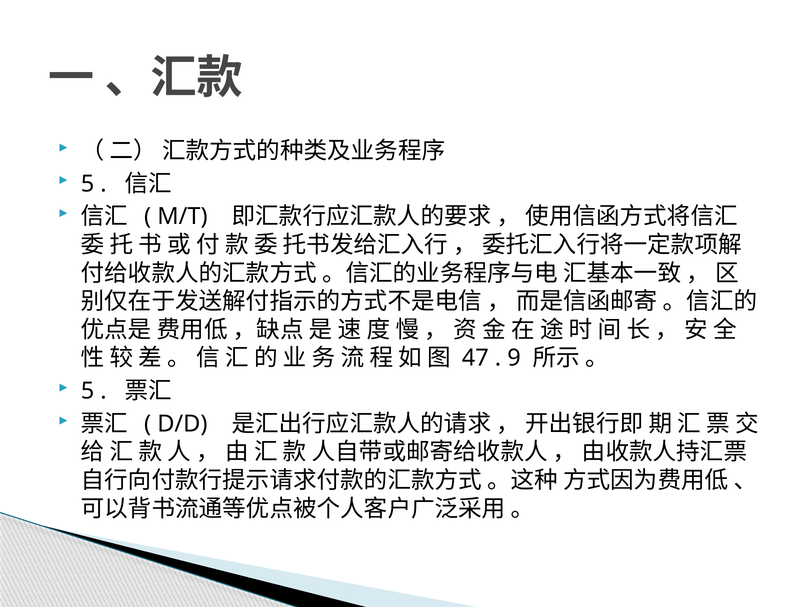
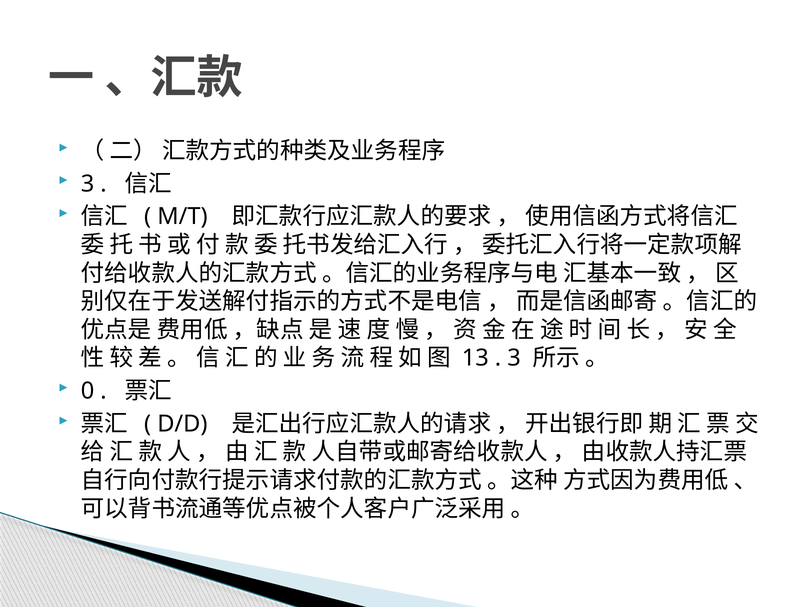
5: 5 -> 3 (88, 184)
47: 47 -> 13 (475, 358)
9: 9 -> 3 (514, 358)
5: 5 -> 0 (88, 391)
